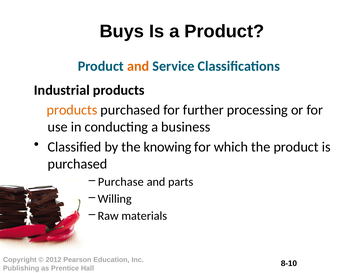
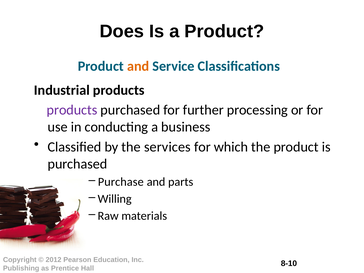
Buys: Buys -> Does (122, 31)
products colour: orange -> purple (72, 110)
knowing: knowing -> services (167, 147)
